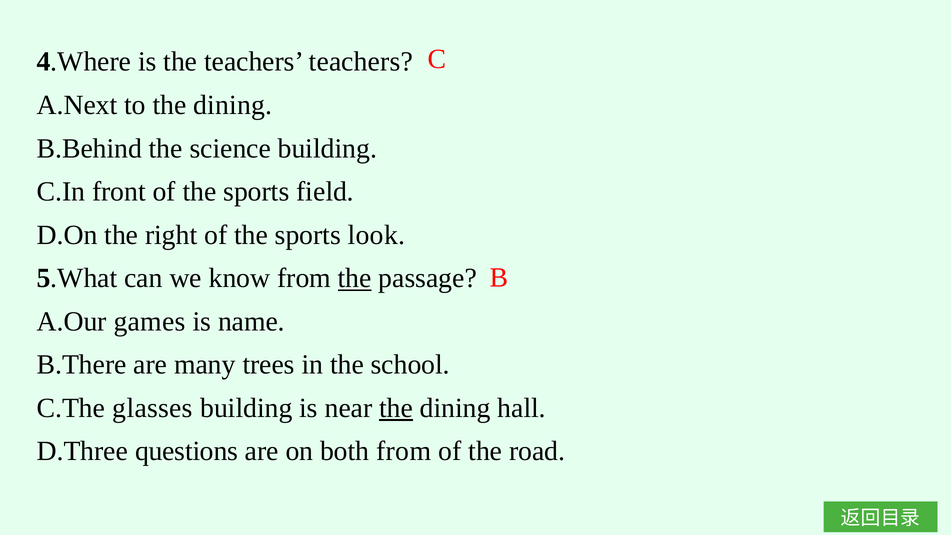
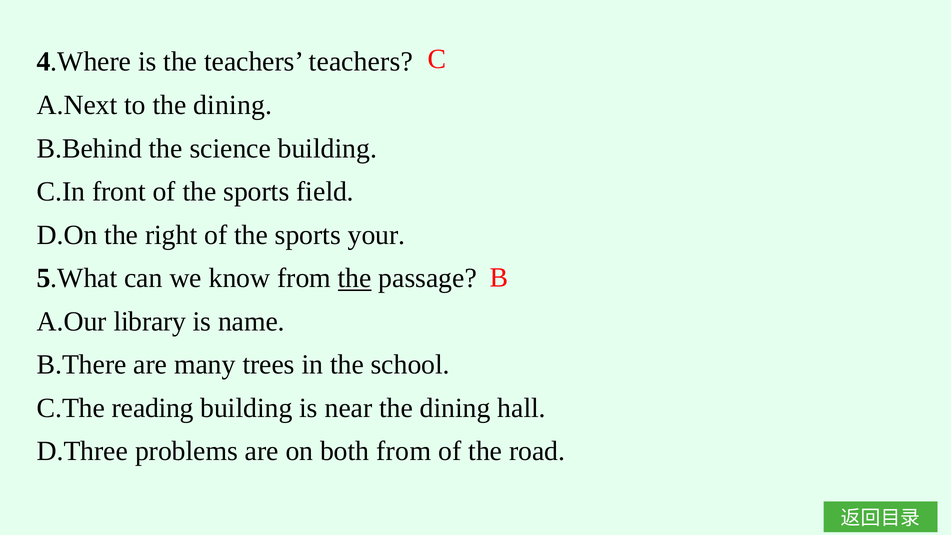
look: look -> your (377, 235)
games: games -> library (150, 321)
glasses: glasses -> reading (153, 408)
the underline: present -> none (396, 408)
questions: questions -> problems (186, 451)
